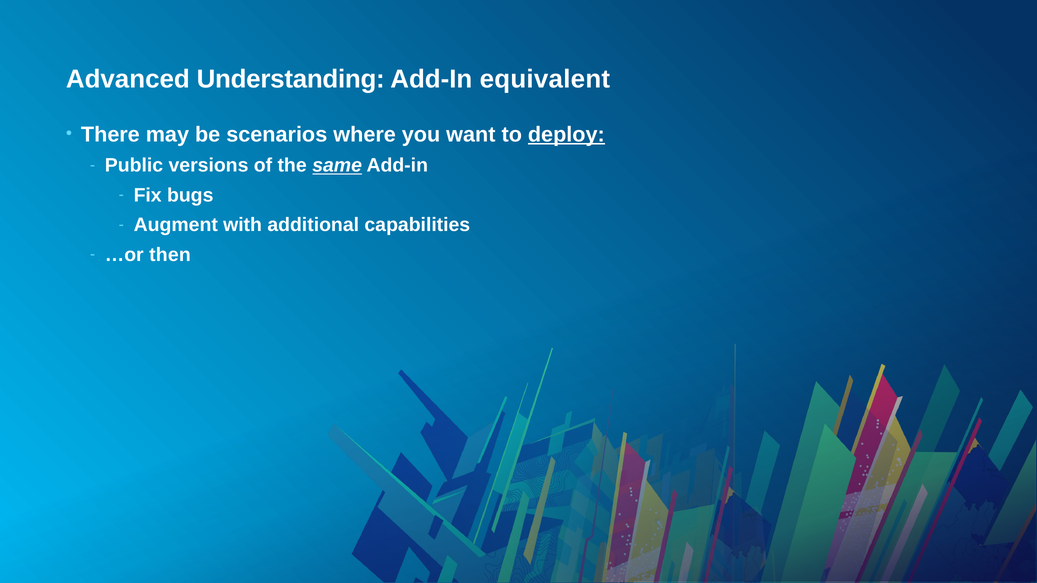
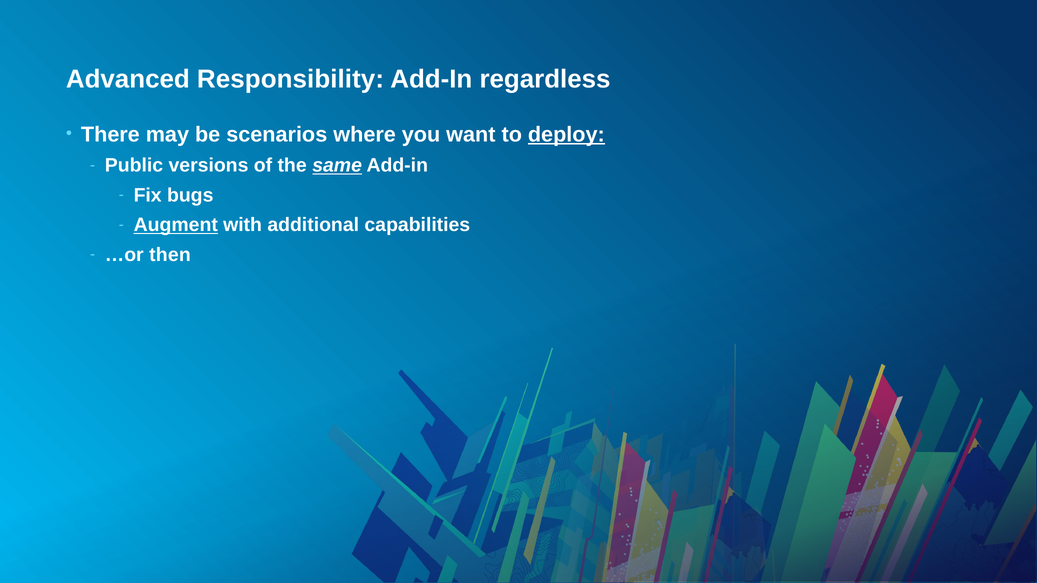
Understanding: Understanding -> Responsibility (291, 79)
equivalent: equivalent -> regardless (545, 79)
Augment underline: none -> present (176, 225)
